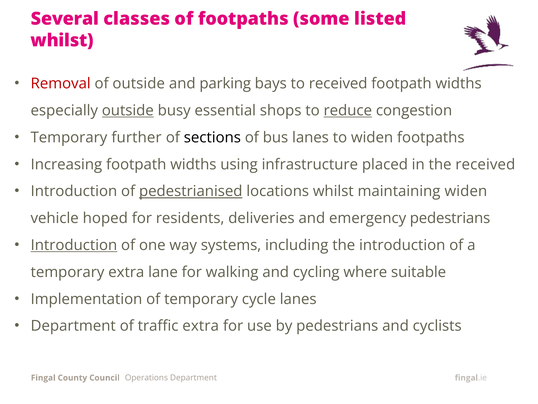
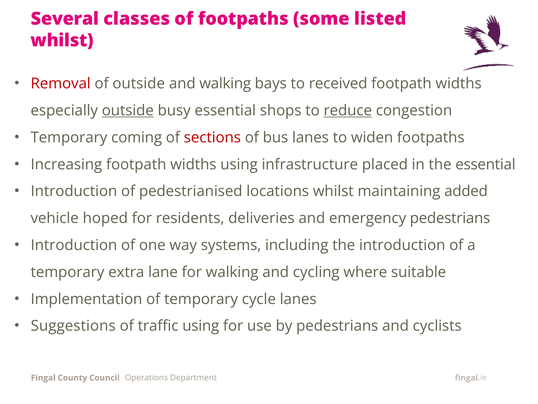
and parking: parking -> walking (225, 83)
further: further -> coming (137, 137)
sections colour: black -> red (212, 137)
the received: received -> essential (485, 164)
pedestrianised underline: present -> none (191, 191)
maintaining widen: widen -> added (466, 191)
Introduction underline: present -> none (74, 245)
Department: Department -> Suggestions (73, 326)
traffic extra: extra -> using (201, 326)
